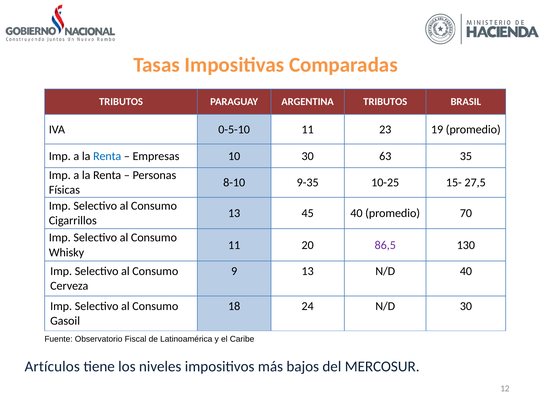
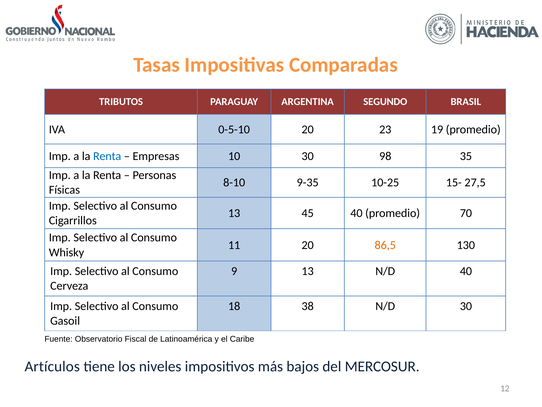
ARGENTINA TRIBUTOS: TRIBUTOS -> SEGUNDO (385, 102)
0-5-10 11: 11 -> 20 (308, 129)
63: 63 -> 98 (385, 156)
86,5 colour: purple -> orange (385, 245)
24: 24 -> 38 (308, 306)
